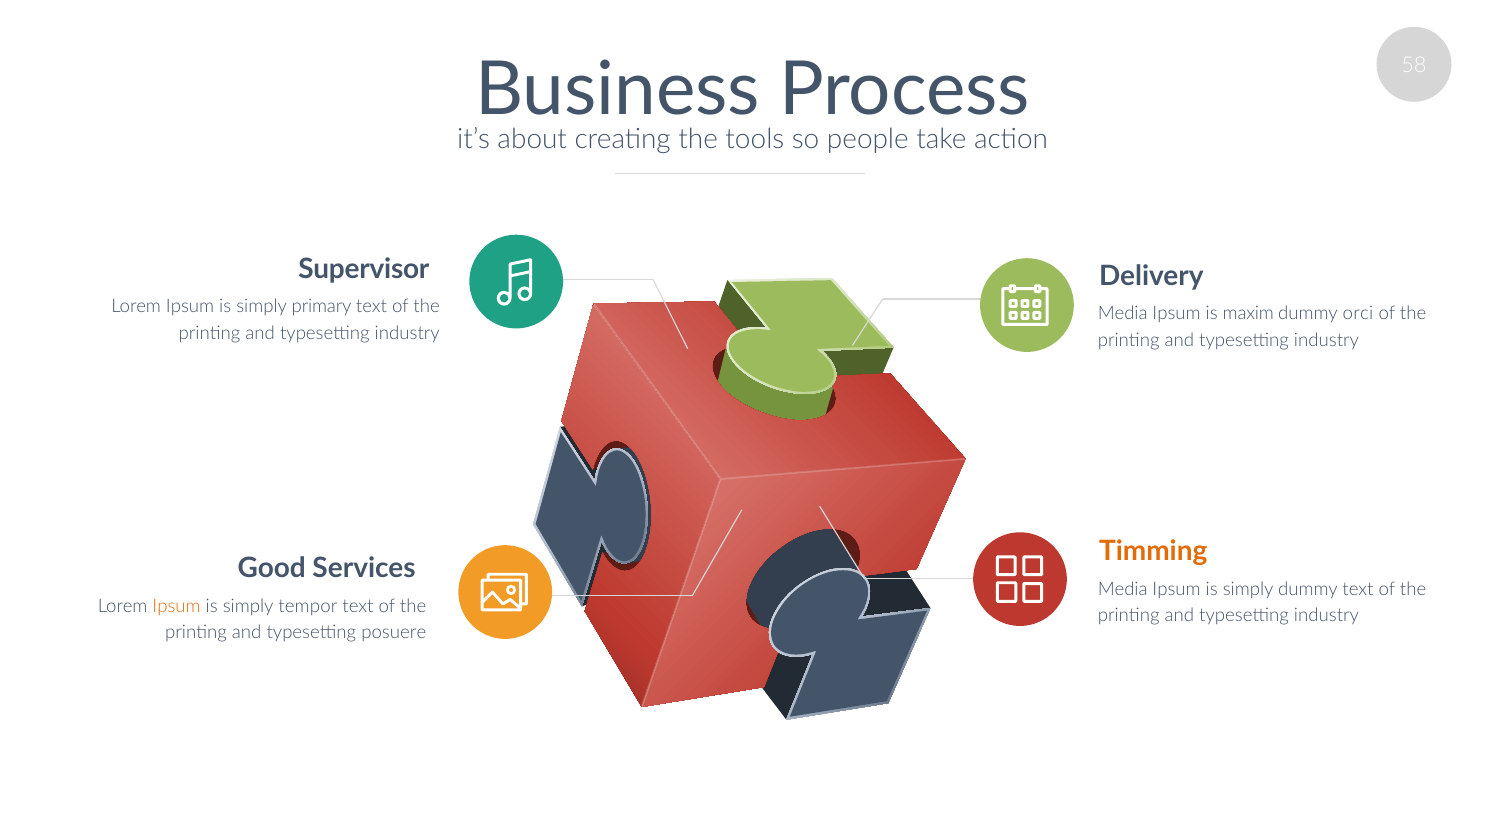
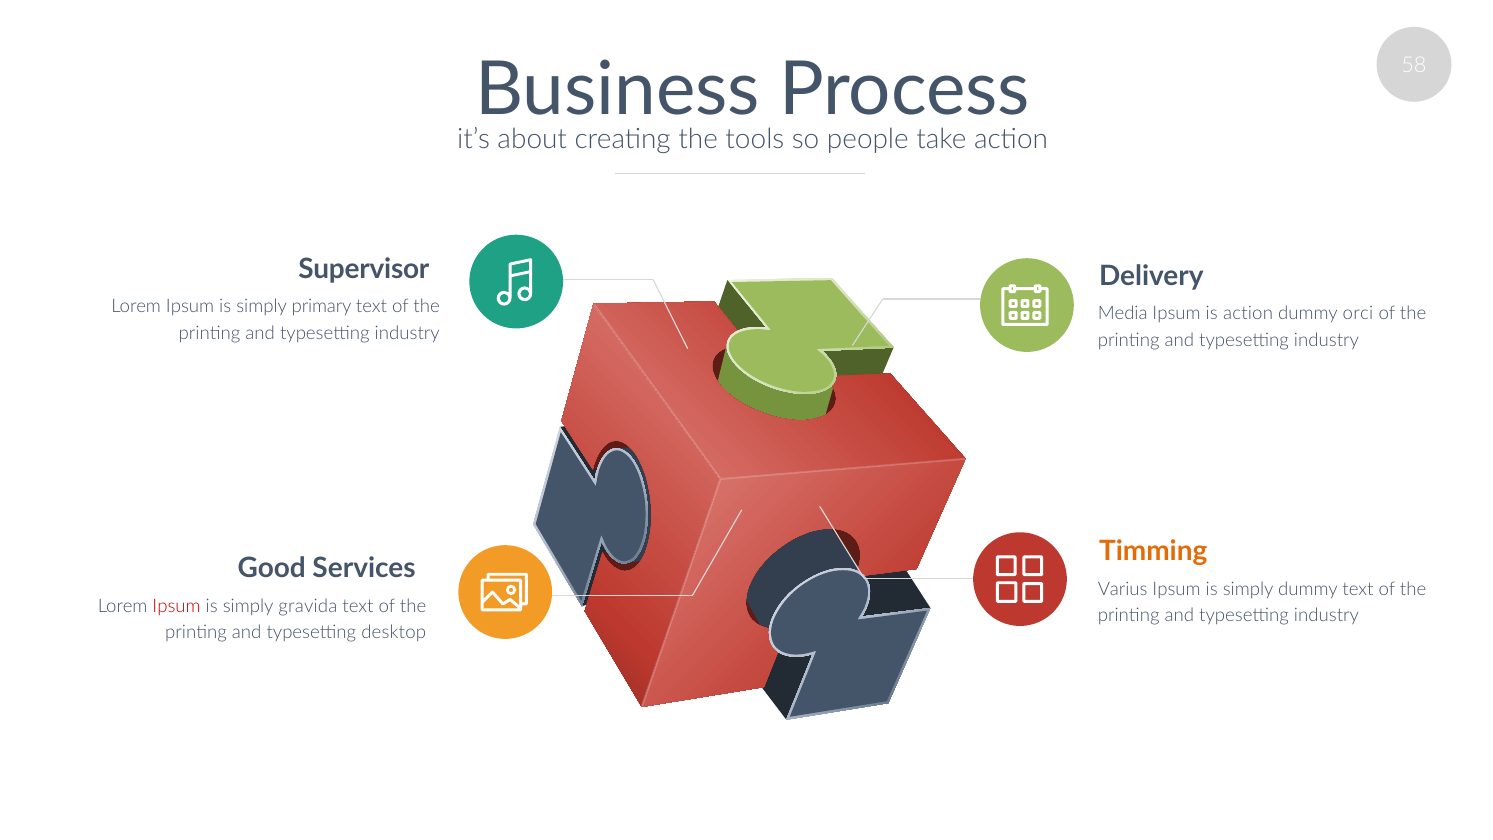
is maxim: maxim -> action (1248, 314)
Media: Media -> Varius (1123, 589)
Ipsum colour: orange -> red (177, 606)
tempor: tempor -> gravida (308, 606)
posuere: posuere -> desktop (394, 633)
